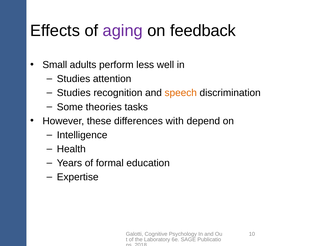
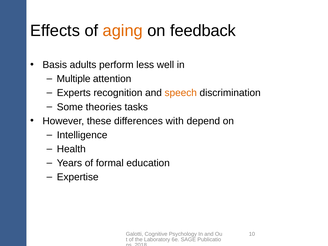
aging colour: purple -> orange (123, 31)
Small: Small -> Basis (55, 65)
Studies: Studies -> Multiple (74, 79)
Studies: Studies -> Experts (74, 93)
